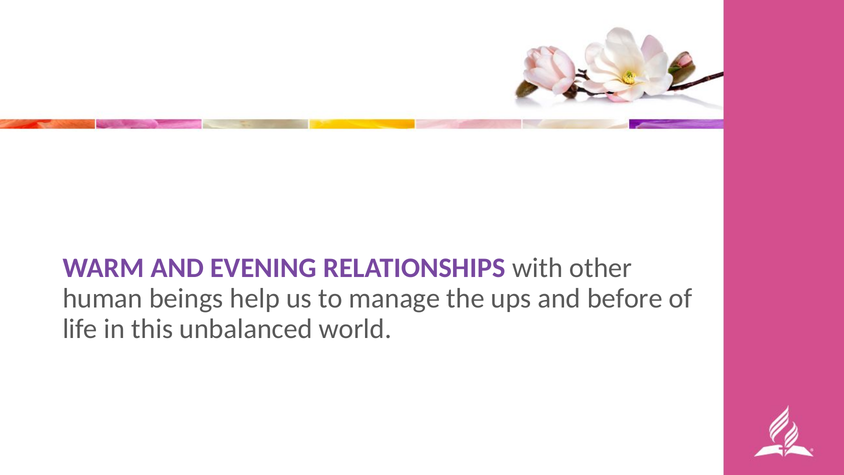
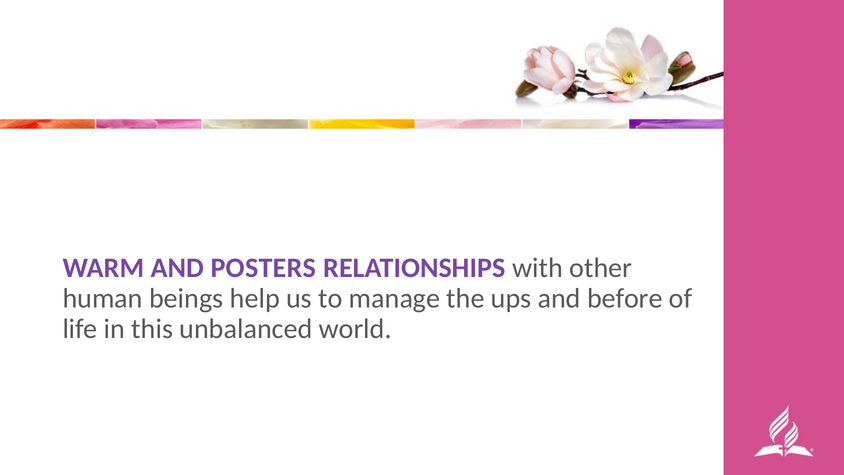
EVENING: EVENING -> POSTERS (263, 268)
